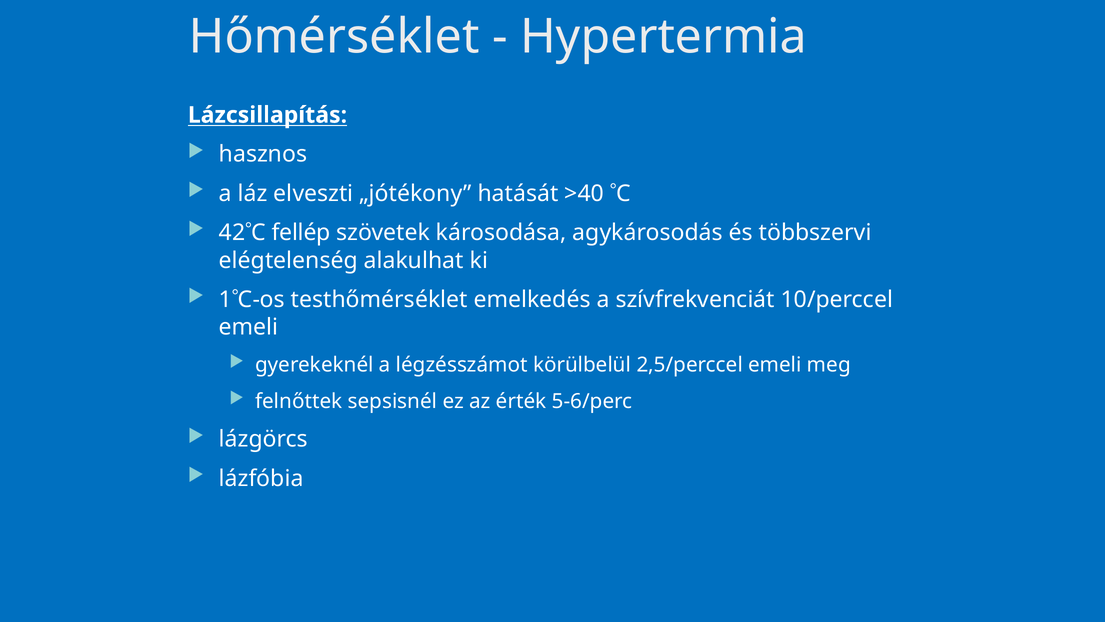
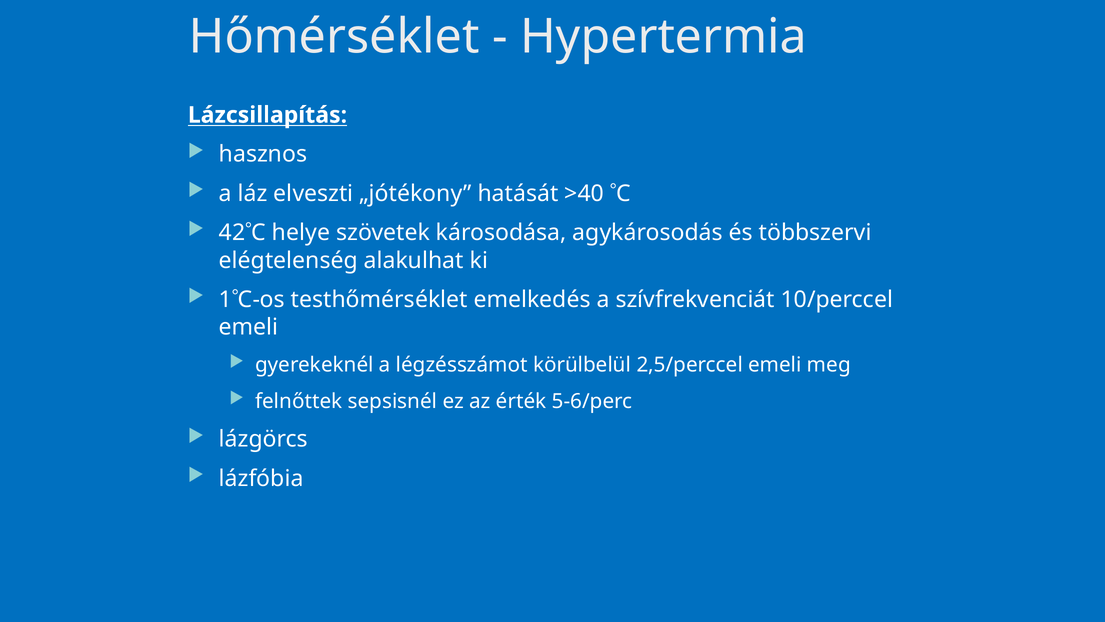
fellép: fellép -> helye (301, 233)
